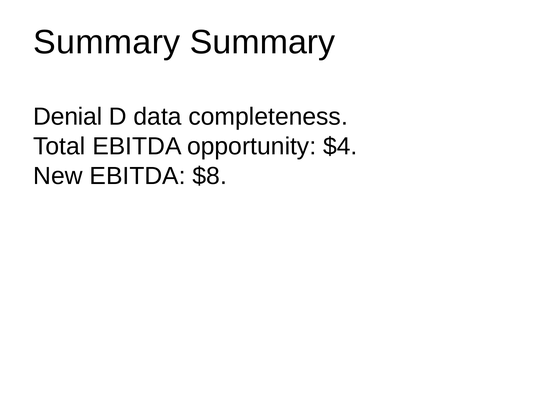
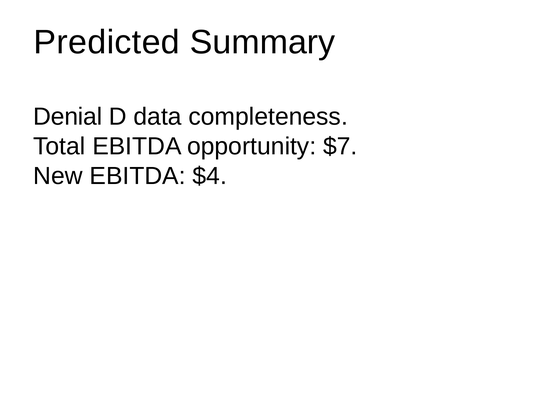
Summary: Summary -> Predicted (107, 42)
$4: $4 -> $7 (340, 146)
$8: $8 -> $4 (210, 176)
